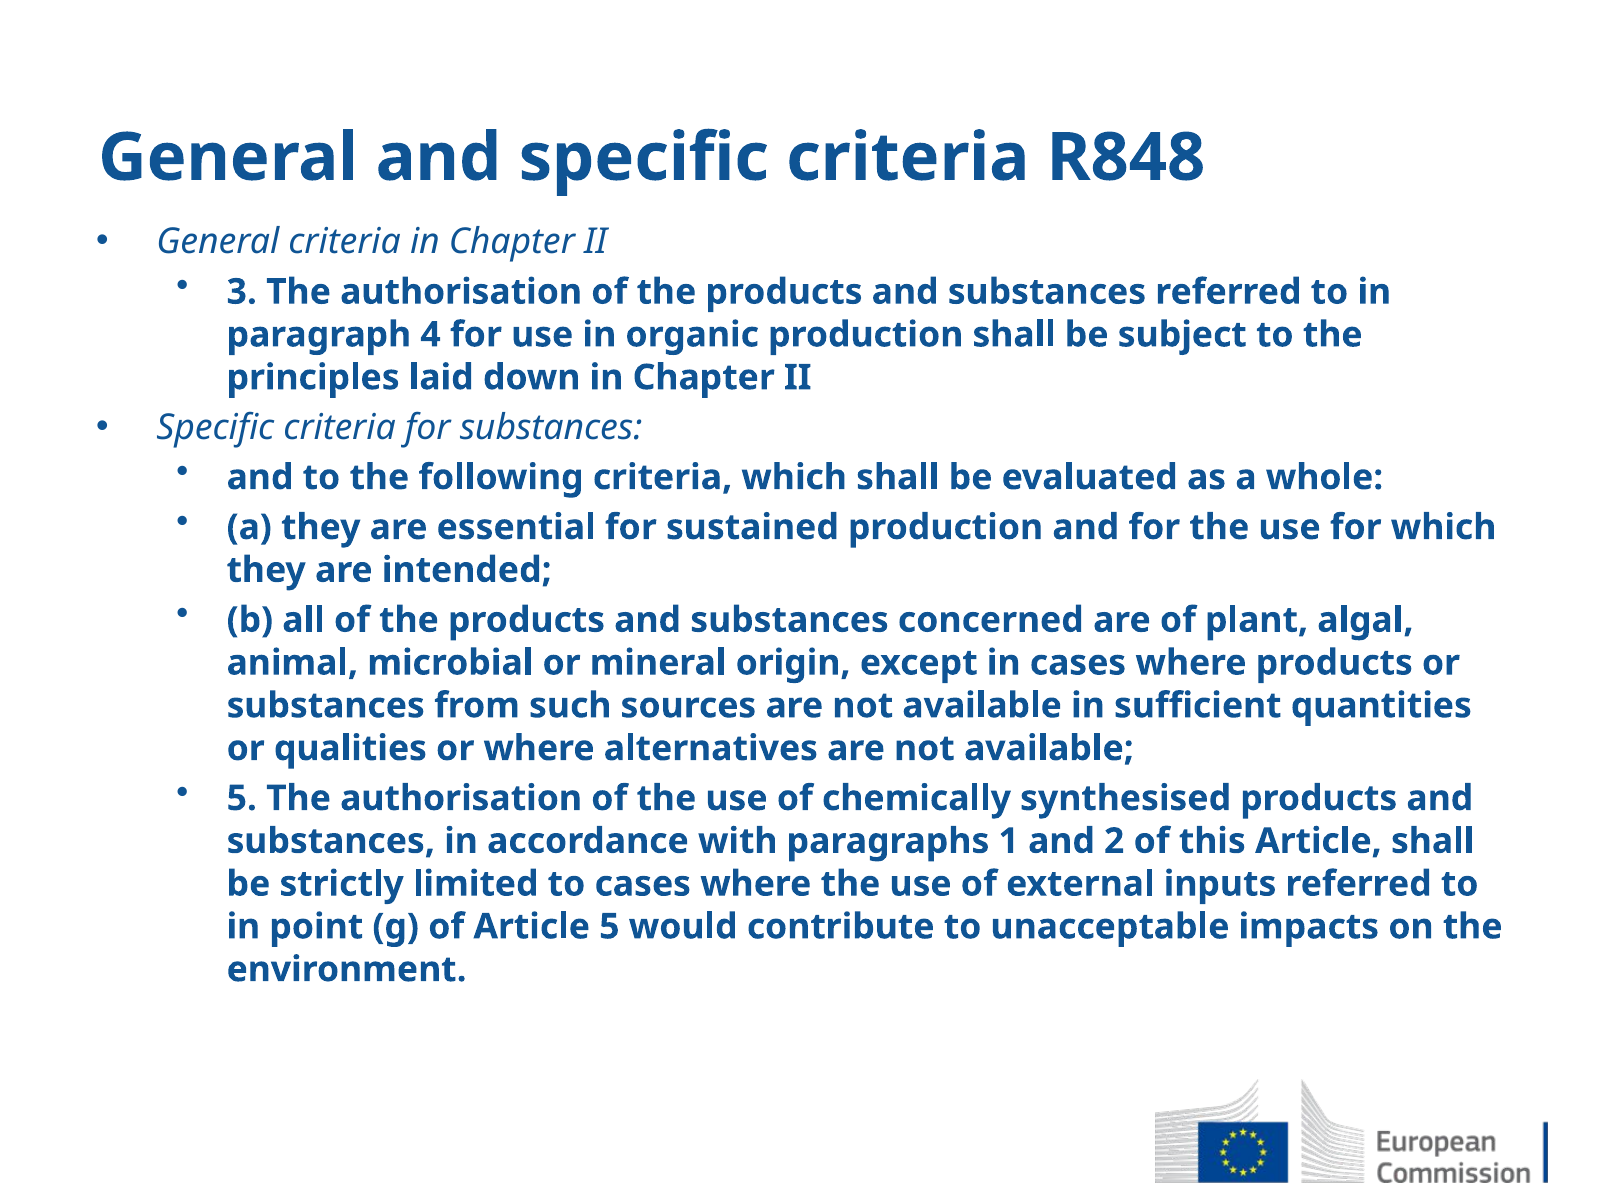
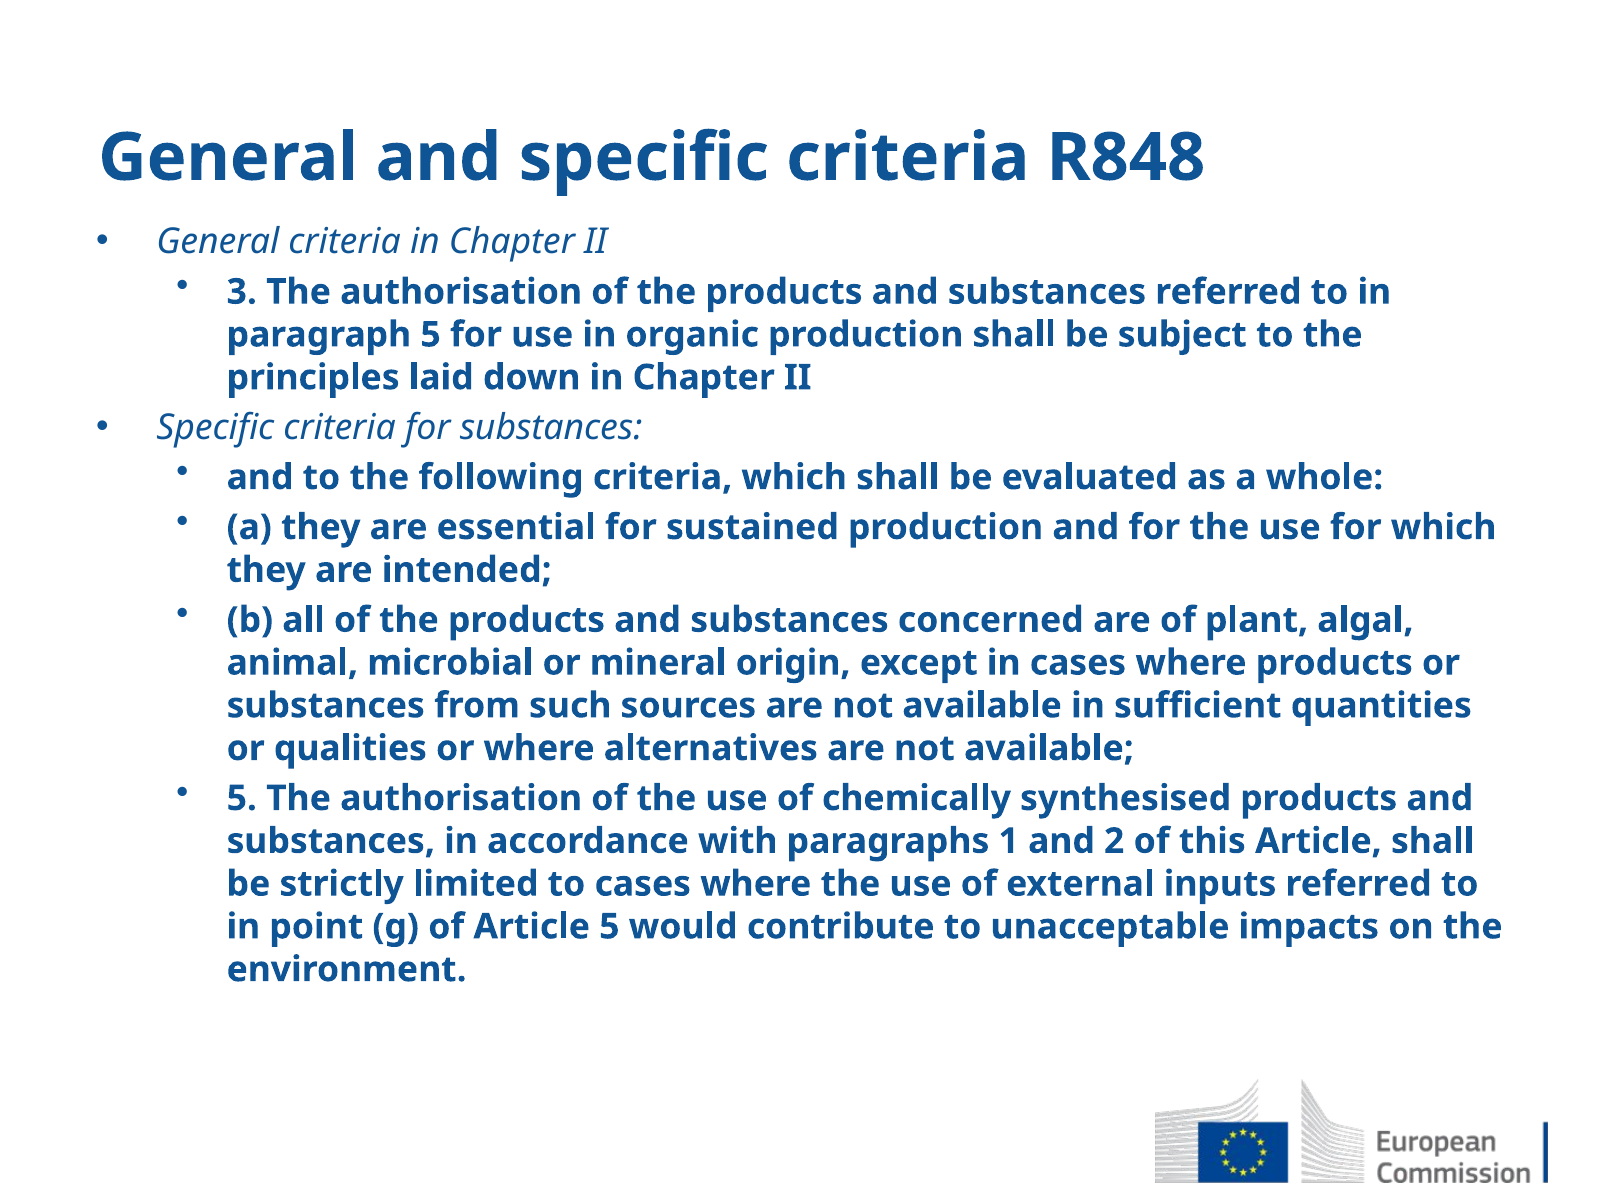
paragraph 4: 4 -> 5 (431, 335)
